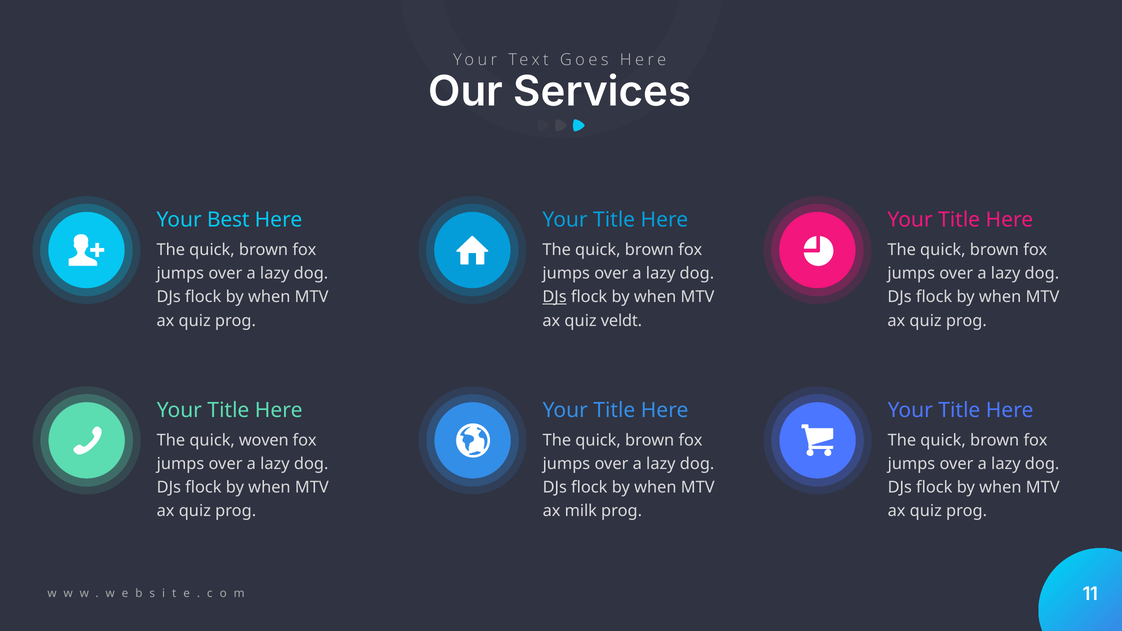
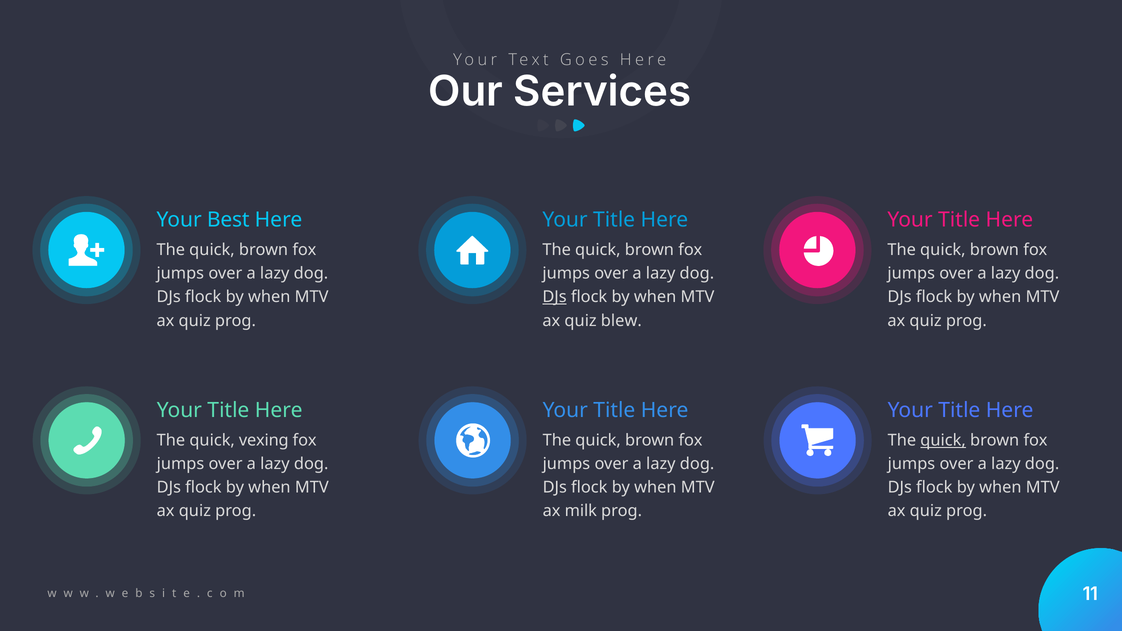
veldt: veldt -> blew (621, 321)
woven: woven -> vexing (264, 440)
quick underline: none -> present (943, 440)
